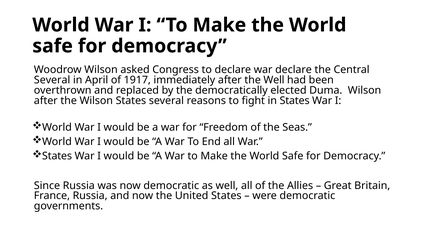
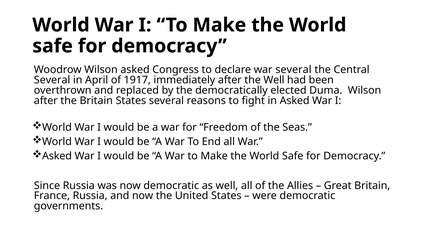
war declare: declare -> several (293, 70)
the Wilson: Wilson -> Britain (96, 101)
in States: States -> Asked (295, 101)
States: States -> Asked (57, 156)
